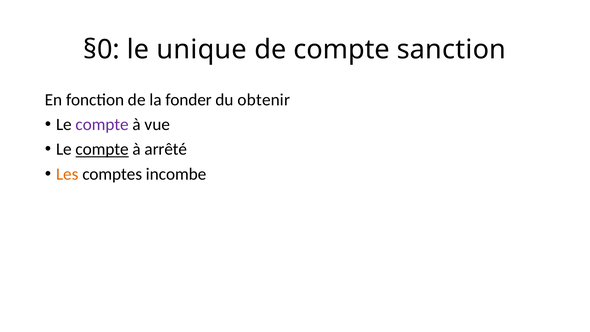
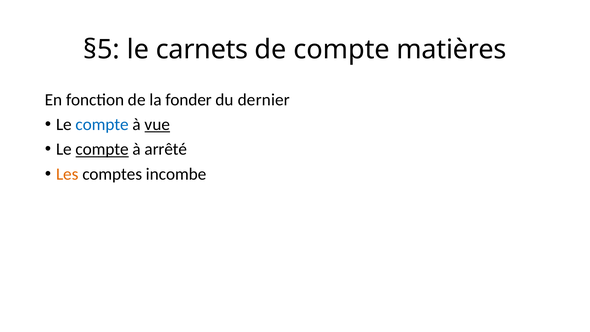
§0: §0 -> §5 (102, 50)
unique: unique -> carnets (202, 50)
sanction: sanction -> matières (452, 50)
obtenir: obtenir -> dernier (264, 100)
compte colour: purple -> blue (102, 124)
vue underline: none -> present (157, 124)
